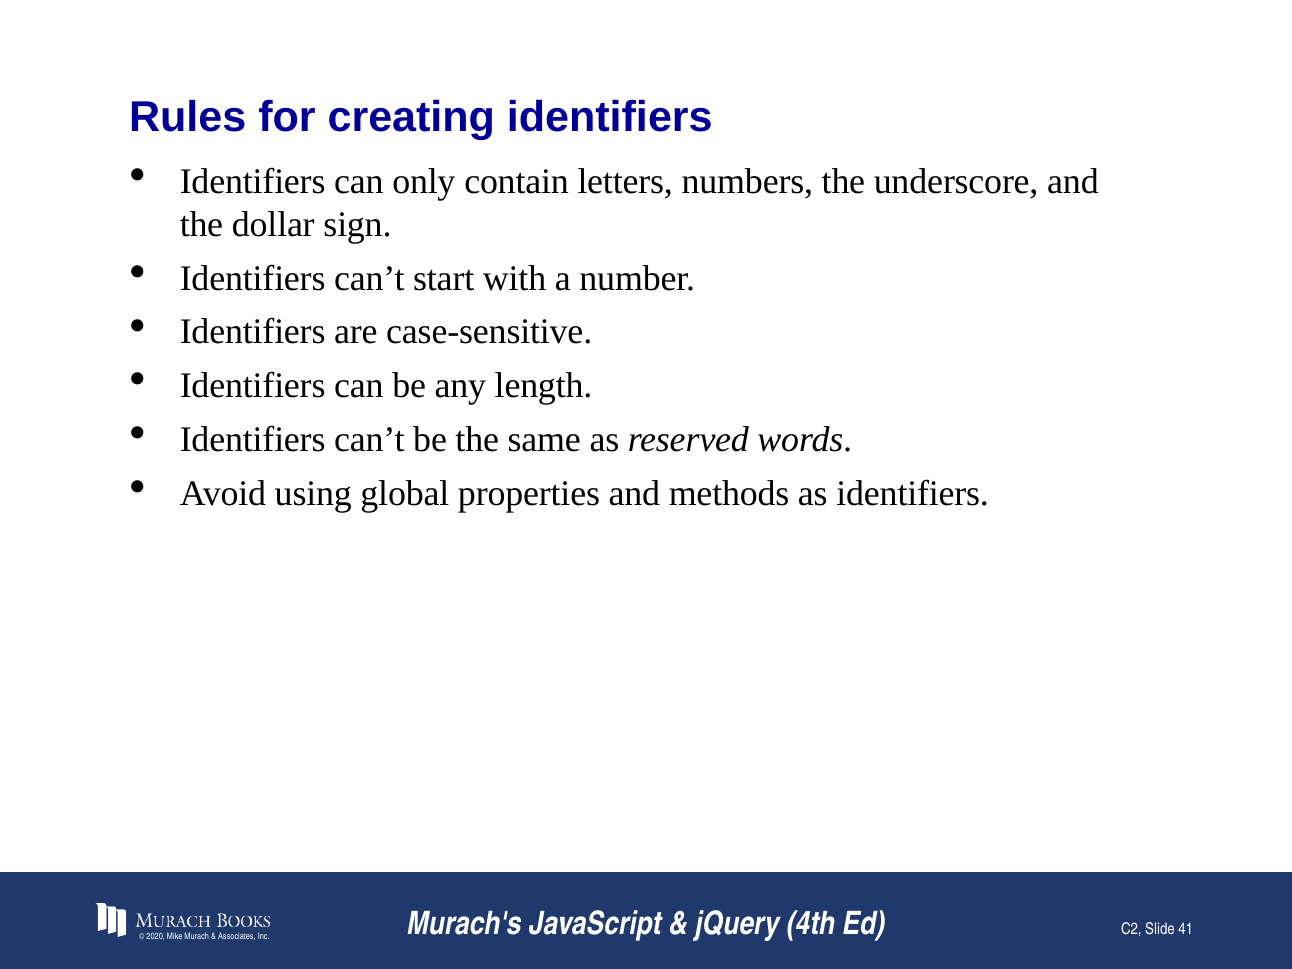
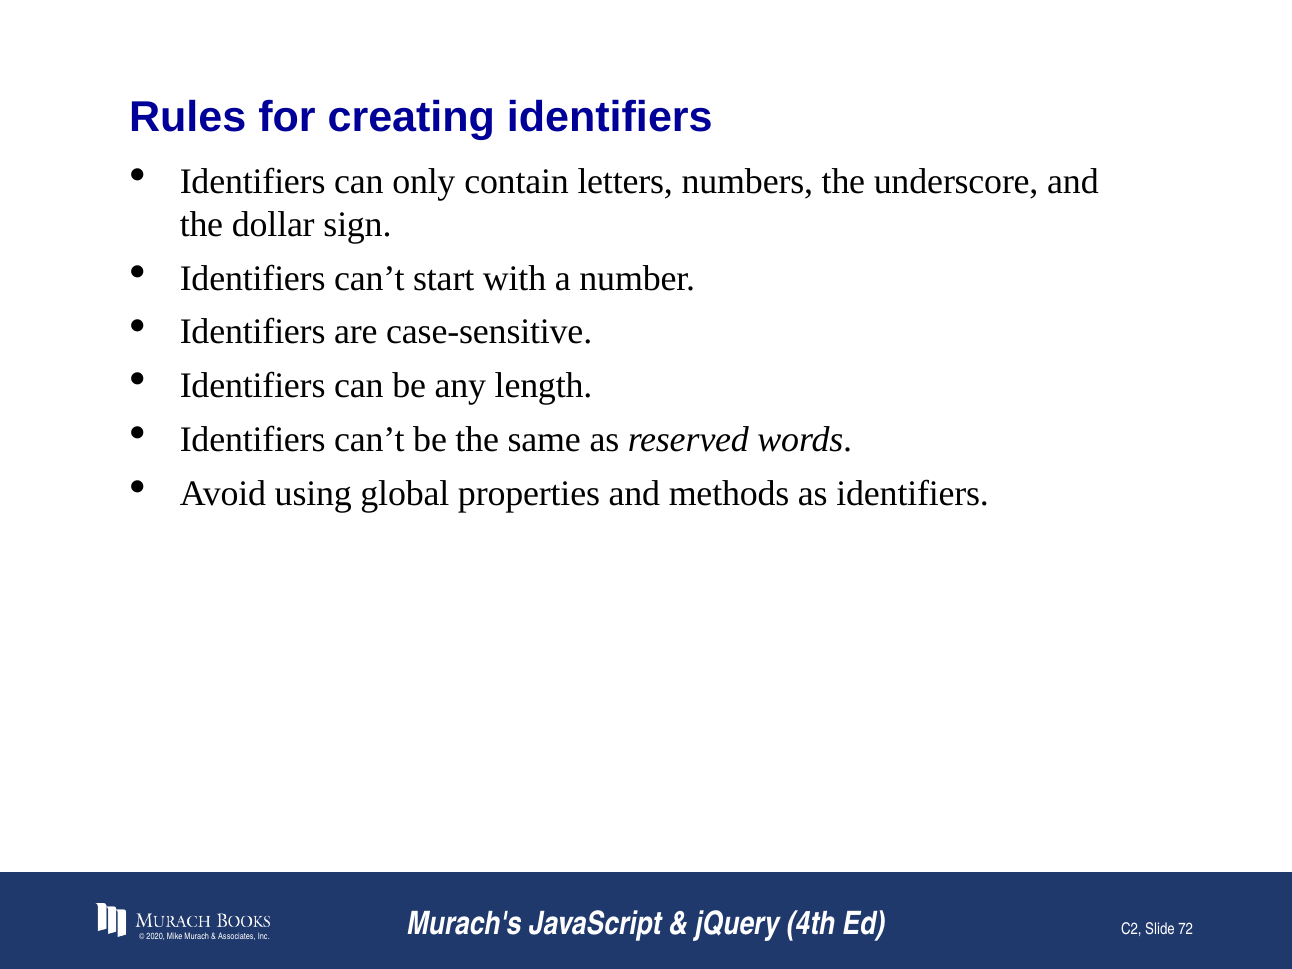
41: 41 -> 72 (1186, 930)
